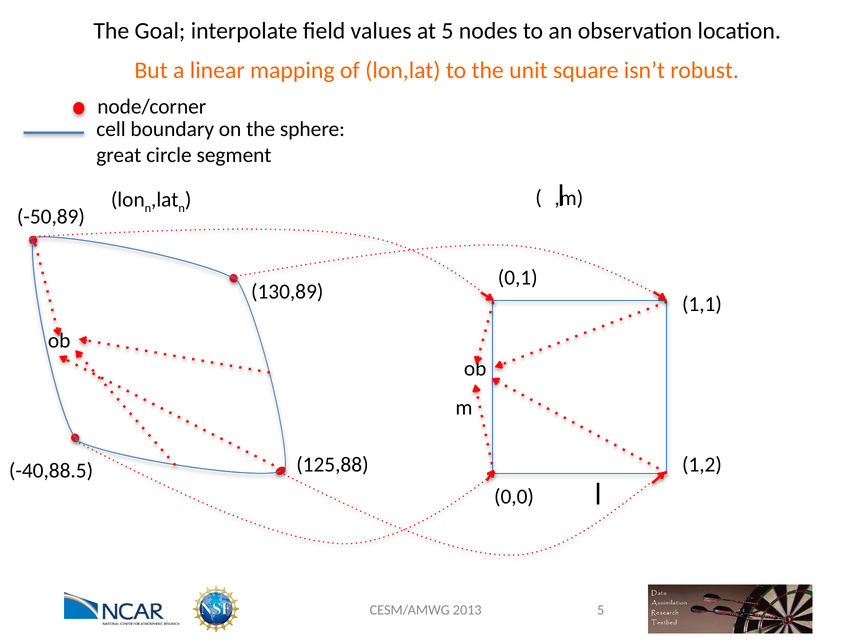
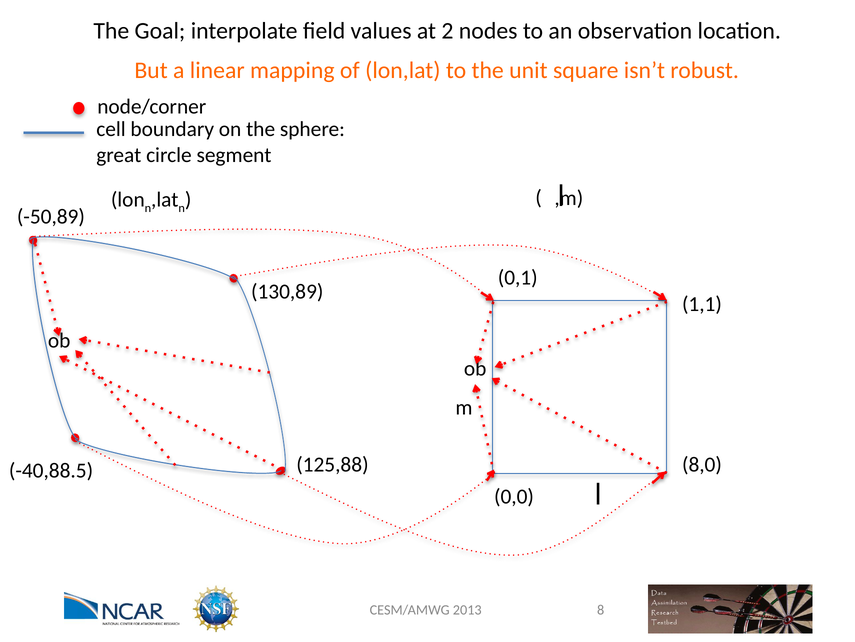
at 5: 5 -> 2 (447, 31)
1,2: 1,2 -> 8,0 (702, 464)
2013 5: 5 -> 8 (601, 609)
